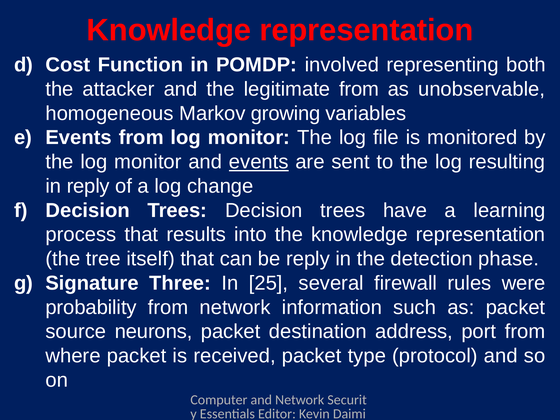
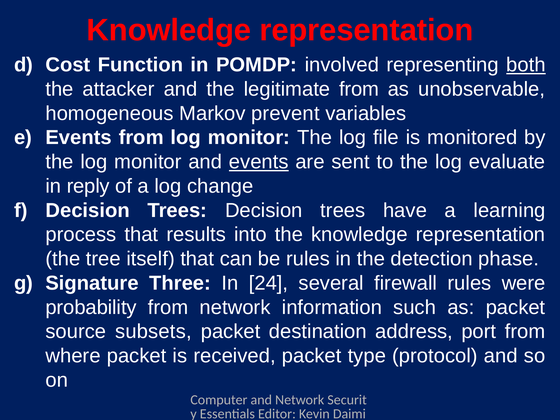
both underline: none -> present (526, 65)
growing: growing -> prevent (285, 113)
resulting: resulting -> evaluate (507, 162)
be reply: reply -> rules (308, 259)
25: 25 -> 24 (268, 283)
neurons: neurons -> subsets (153, 332)
